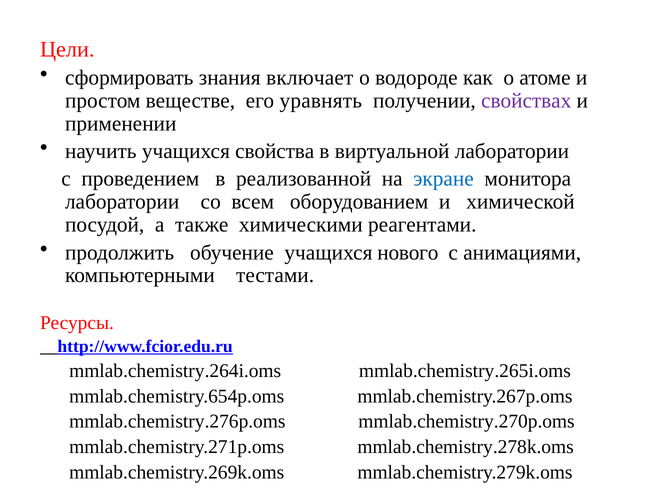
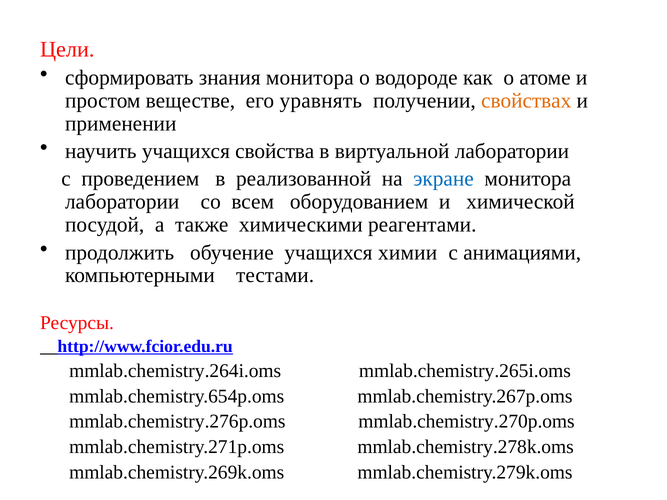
знания включает: включает -> монитора (310, 78)
свойствах colour: purple -> orange (526, 101)
нового: нового -> химии (408, 253)
